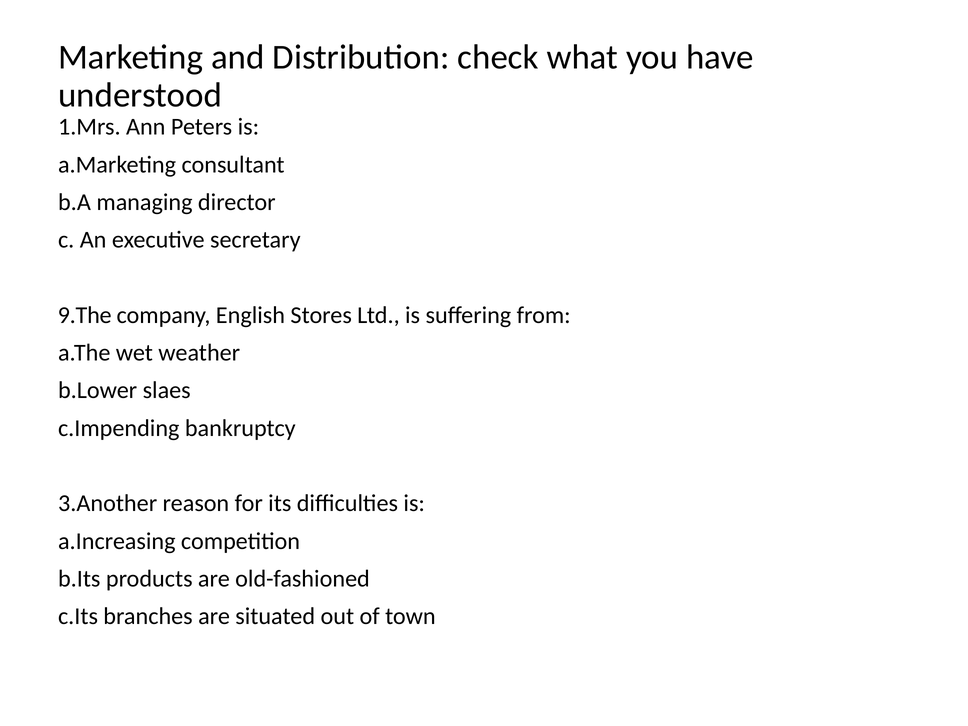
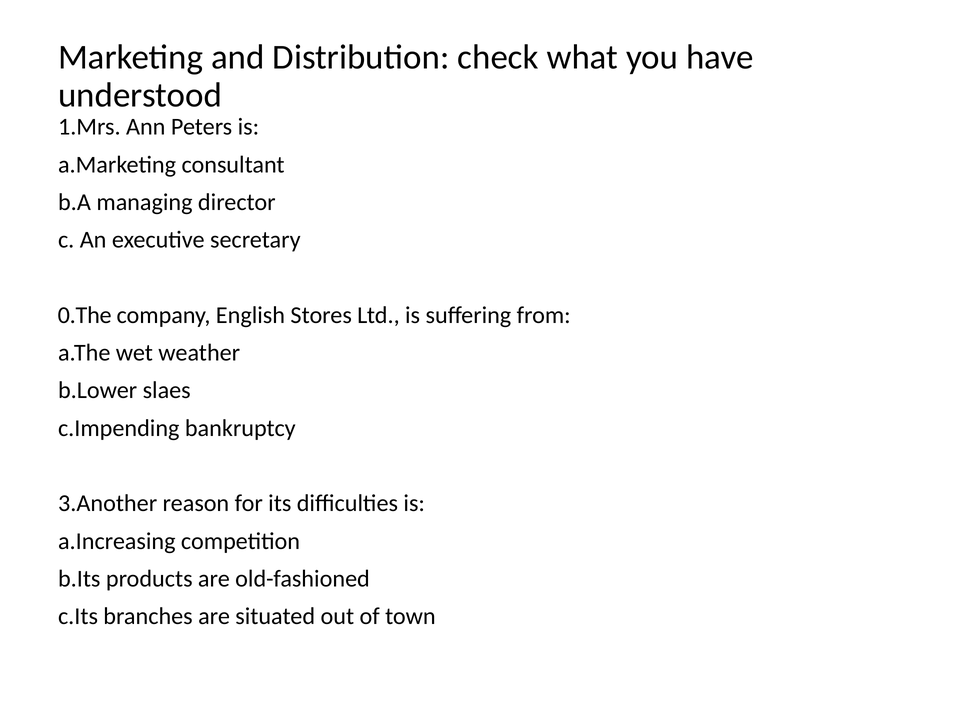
9.The: 9.The -> 0.The (85, 315)
